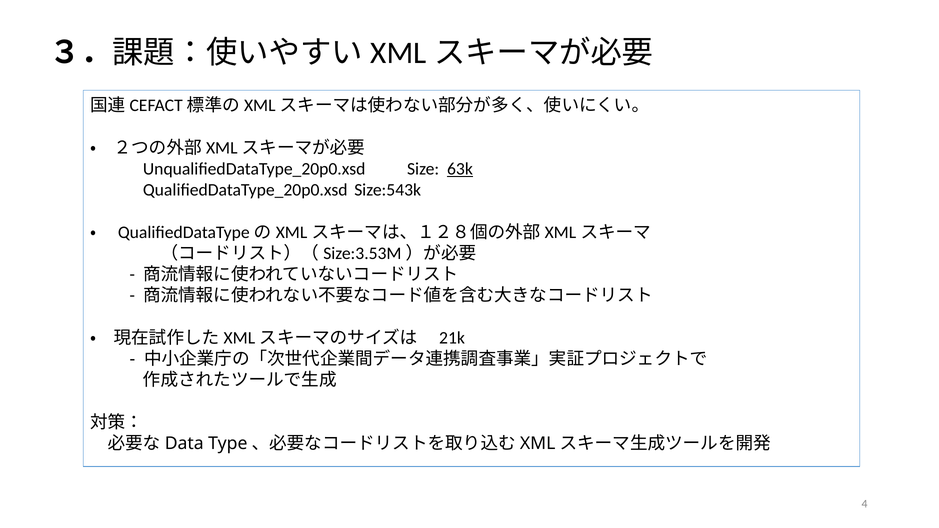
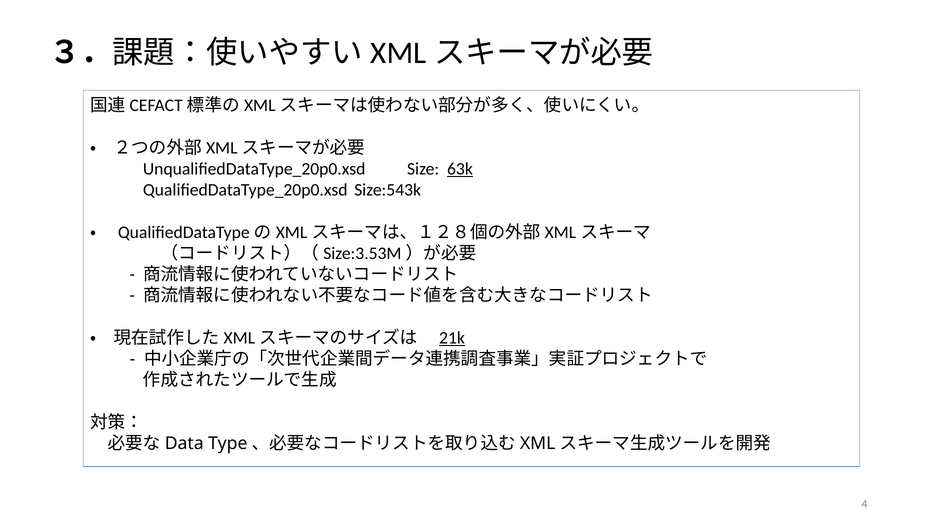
21k underline: none -> present (452, 338)
